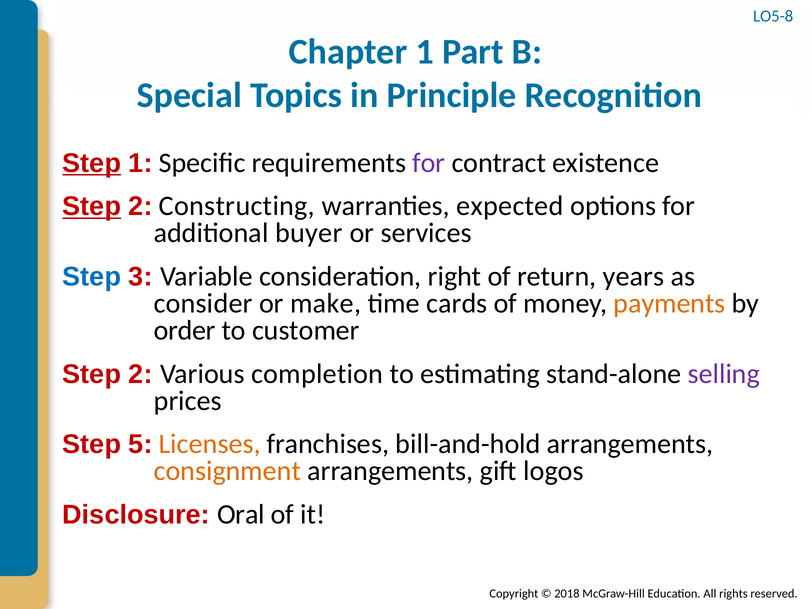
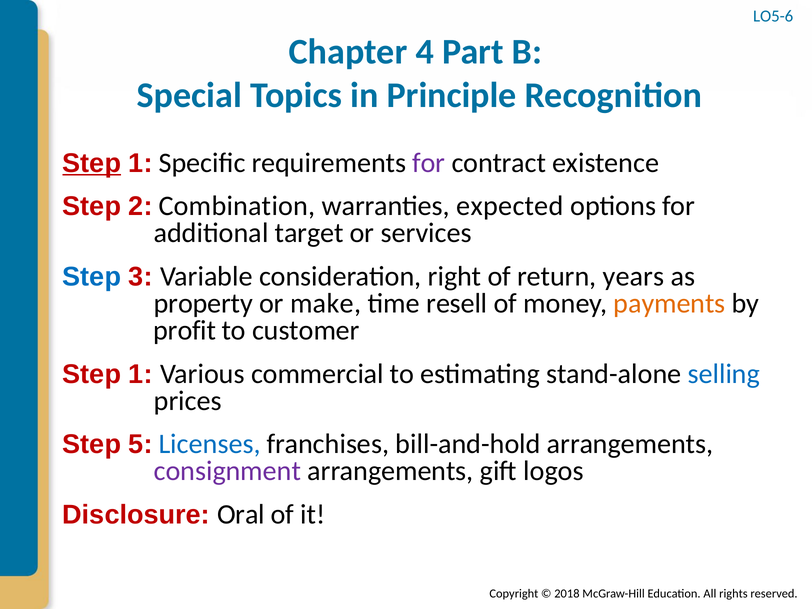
LO5-8: LO5-8 -> LO5-6 (773, 16)
Chapter 1: 1 -> 4 (425, 52)
Step underline: present -> none (92, 206)
Constructing: Constructing -> Combination (237, 206)
buyer: buyer -> target (309, 233)
consider: consider -> property (203, 303)
cards: cards -> resell (457, 303)
order: order -> profit (185, 330)
2: 2 -> 1 (141, 374)
completion: completion -> commercial (317, 374)
selling colour: purple -> blue (724, 374)
Licenses colour: orange -> blue (210, 444)
consignment colour: orange -> purple (227, 471)
